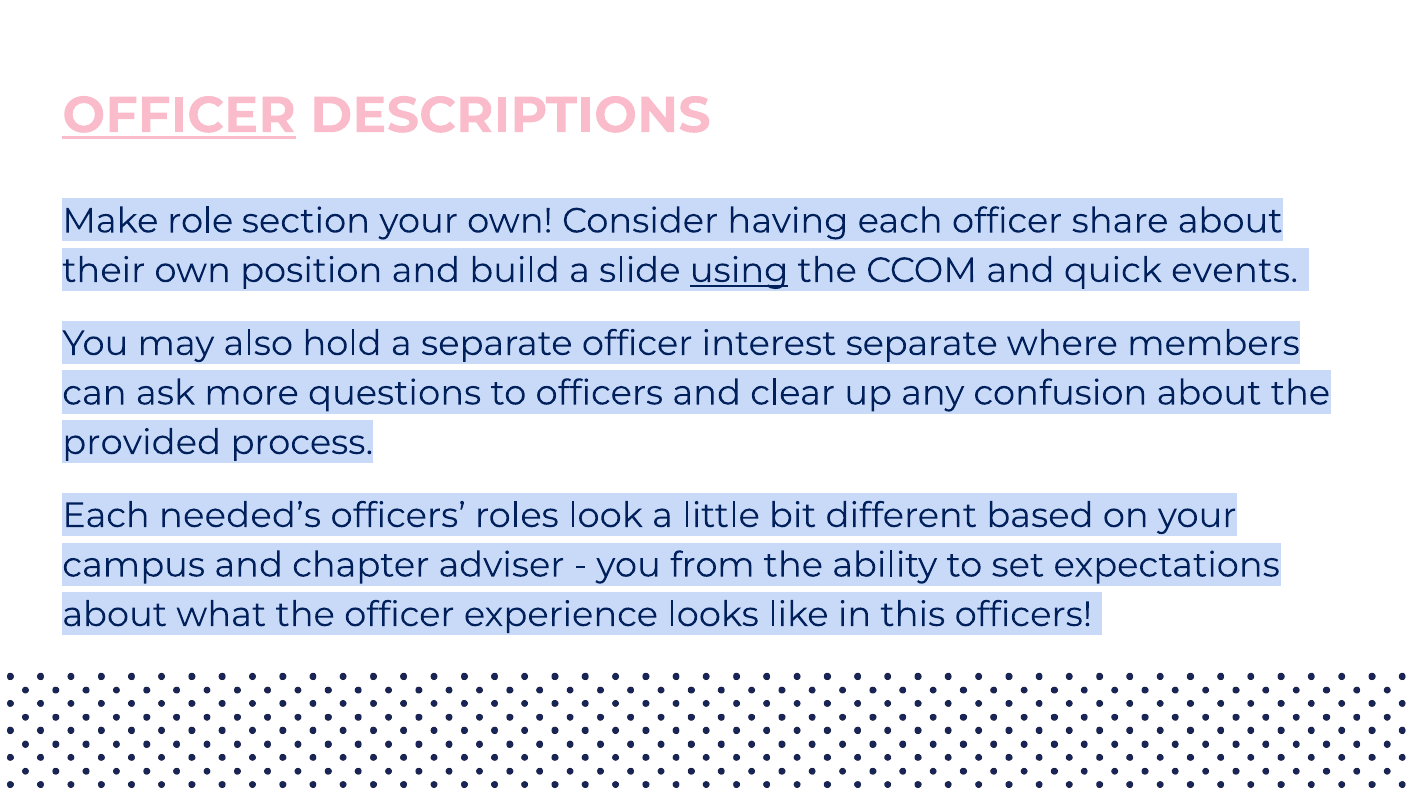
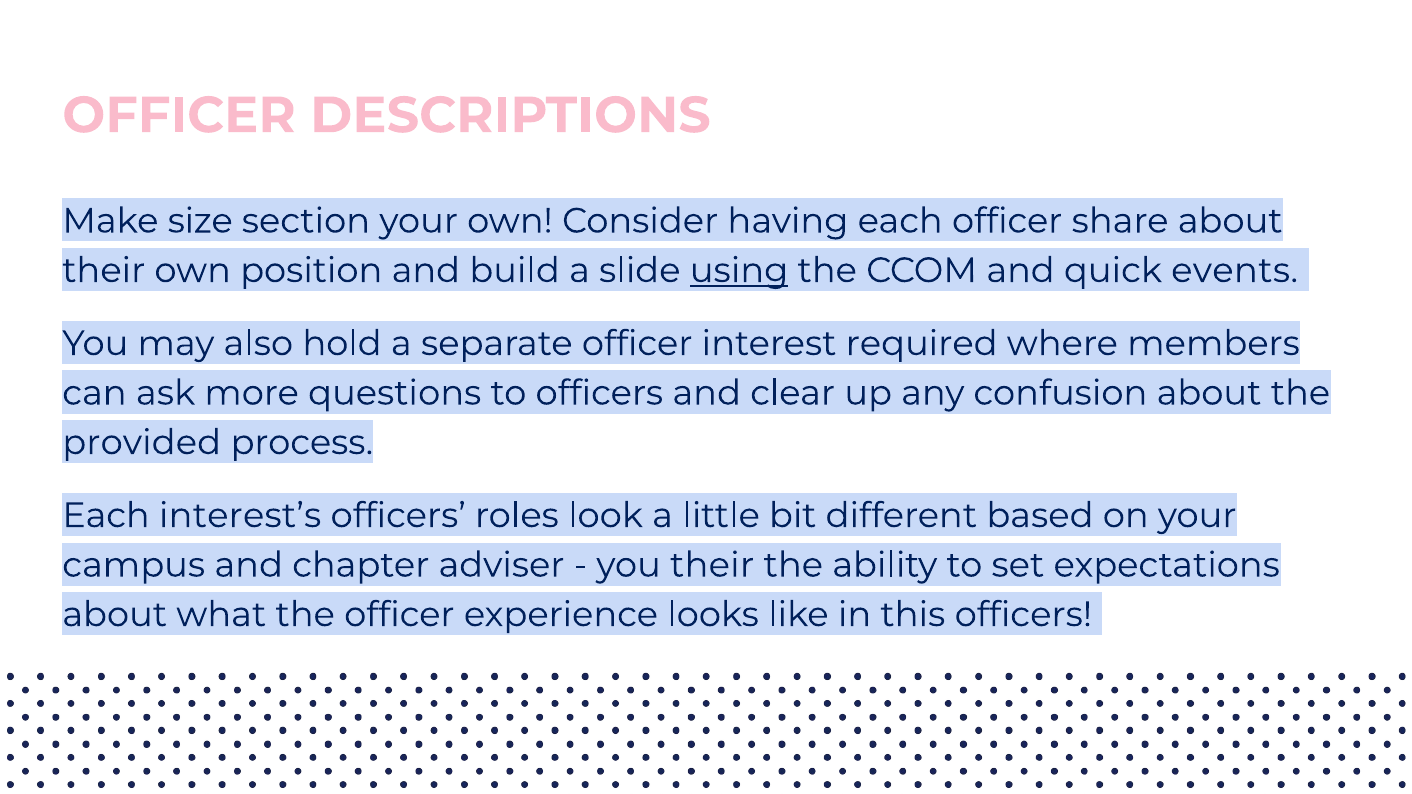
OFFICER underline: present -> none (179, 115)
role: role -> size (200, 221)
interest separate: separate -> required (922, 344)
needed’s: needed’s -> interest’s (240, 516)
you from: from -> their (712, 565)
